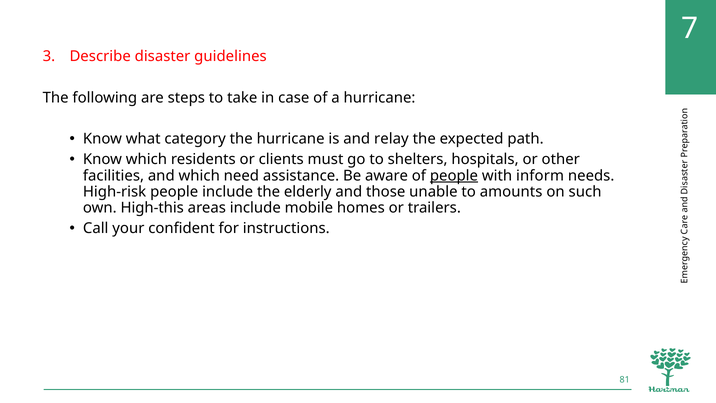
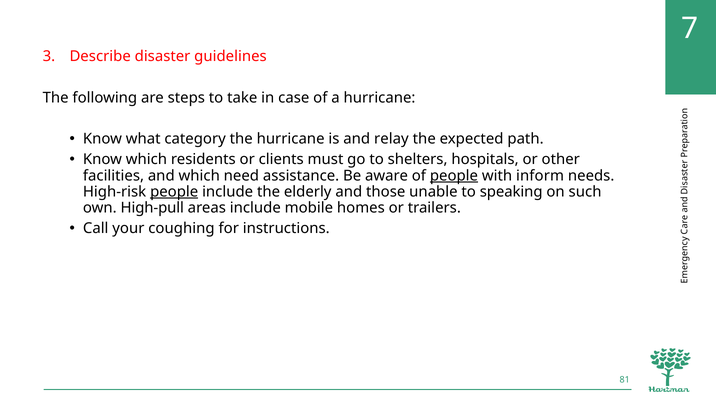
people underline: none -> present (174, 192)
amounts: amounts -> speaking (511, 192)
High-this: High-this -> High-pull (152, 208)
confident: confident -> coughing (181, 228)
